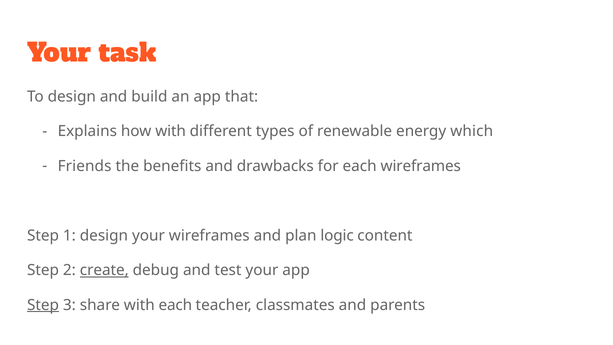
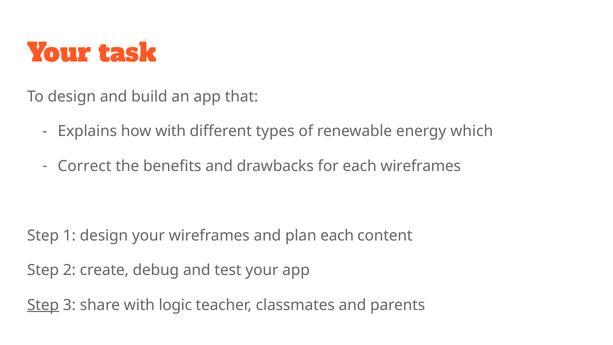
Friends: Friends -> Correct (85, 166)
plan logic: logic -> each (337, 235)
create underline: present -> none (104, 270)
with each: each -> logic (175, 305)
